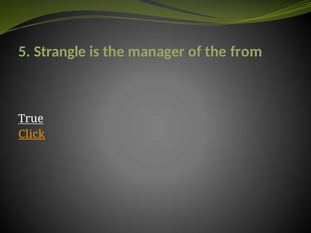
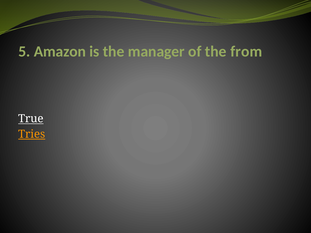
Strangle: Strangle -> Amazon (60, 52)
Click: Click -> Tries (32, 134)
